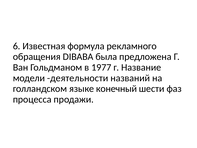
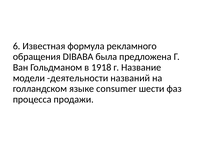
1977: 1977 -> 1918 (101, 67)
конечный: конечный -> consumer (116, 89)
